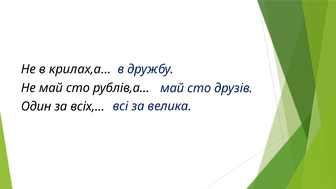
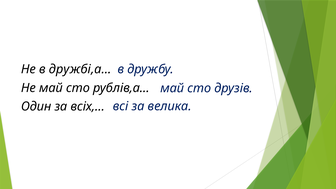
крилах,а…: крилах,а… -> дружбі,а… (80, 69)
